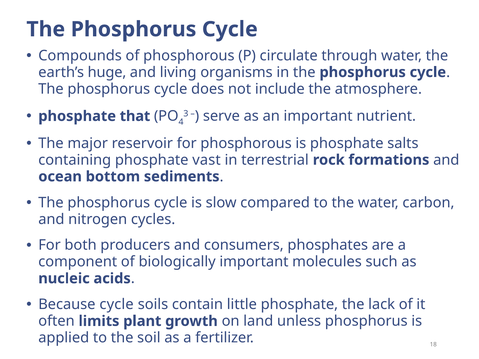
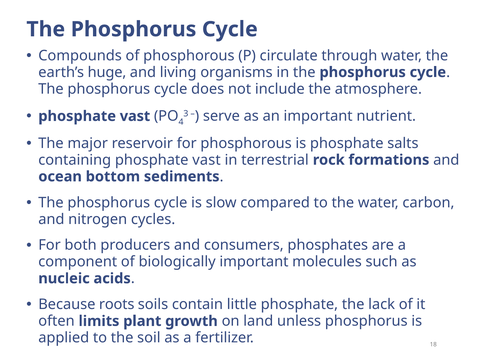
that: that -> vast (135, 116)
Because cycle: cycle -> roots (117, 305)
